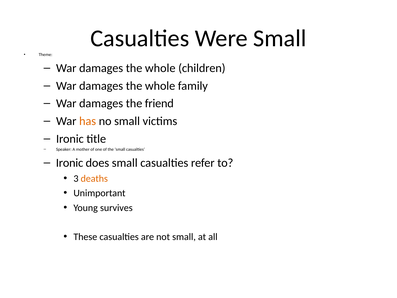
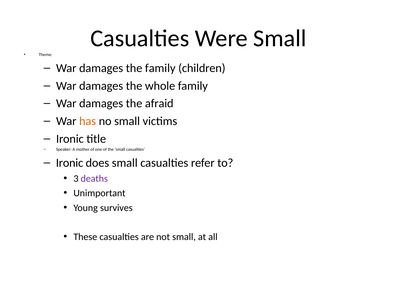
whole: whole -> family (160, 68)
friend: friend -> afraid (159, 103)
deaths colour: orange -> purple (94, 178)
